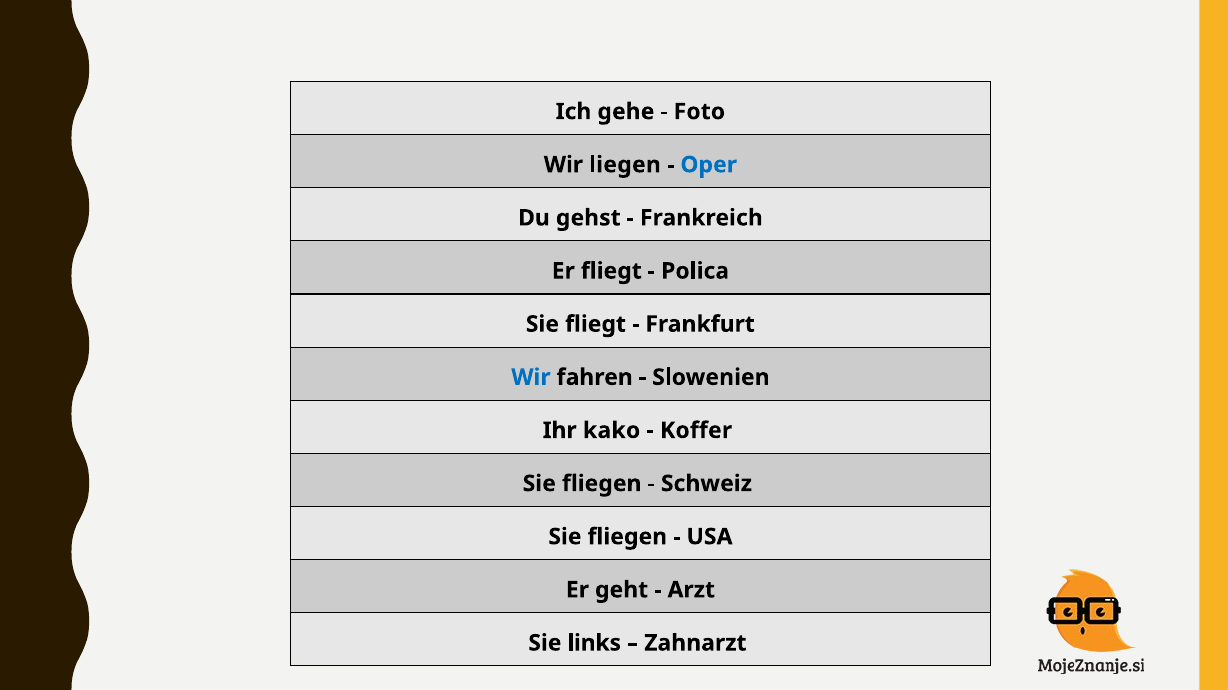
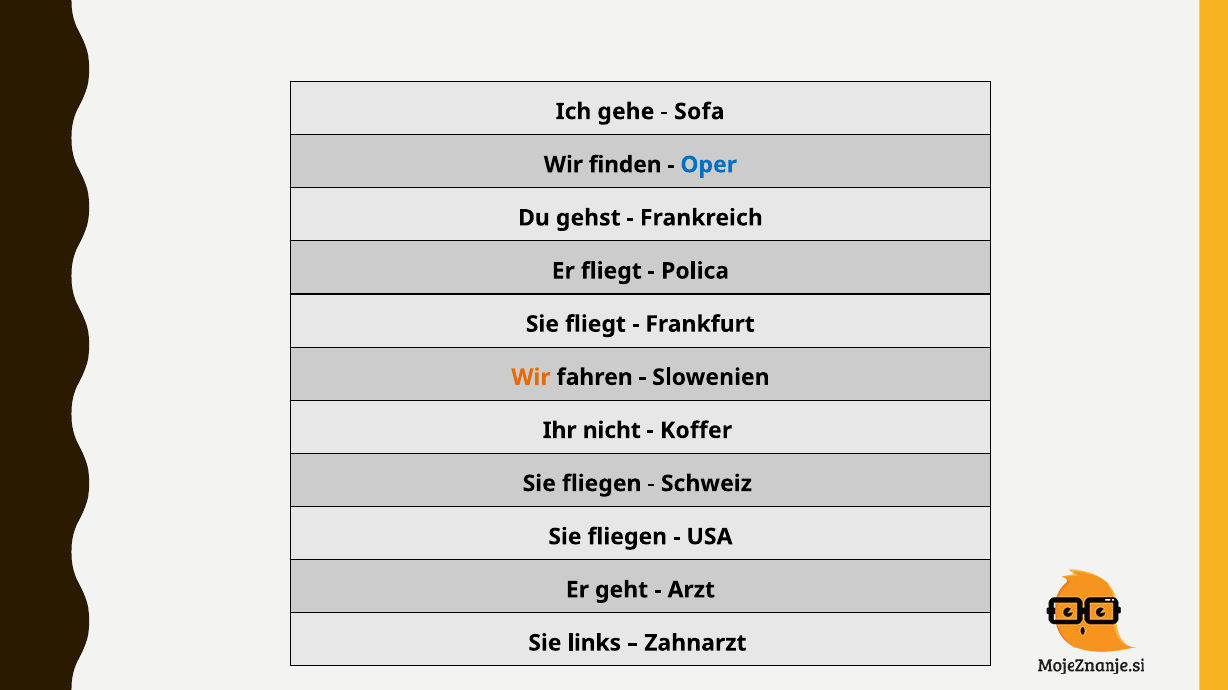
Foto: Foto -> Sofa (699, 112)
liegen: liegen -> finden (625, 165)
Wir colour: blue -> orange (531, 378)
kako: kako -> nicht (612, 431)
